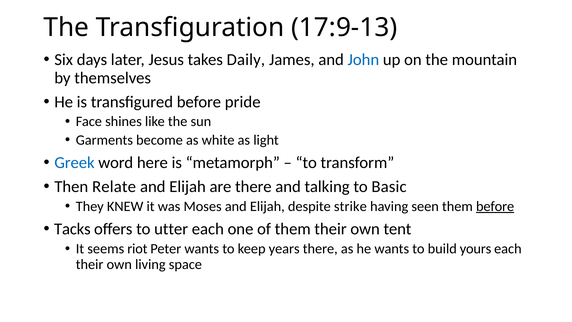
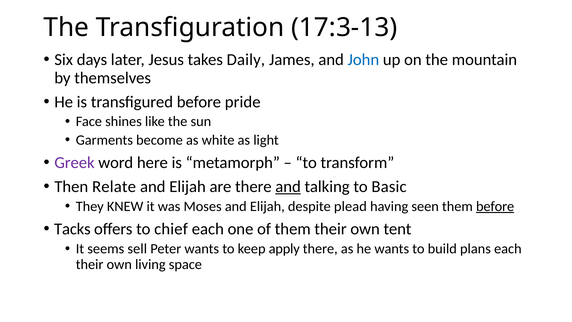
17:9-13: 17:9-13 -> 17:3-13 (344, 28)
Greek colour: blue -> purple (74, 163)
and underline: none -> present (288, 187)
strike: strike -> plead (350, 206)
utter: utter -> chief (171, 229)
riot: riot -> sell (137, 249)
years: years -> apply (284, 249)
yours: yours -> plans (475, 249)
